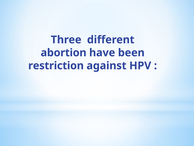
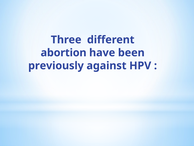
restriction: restriction -> previously (56, 65)
